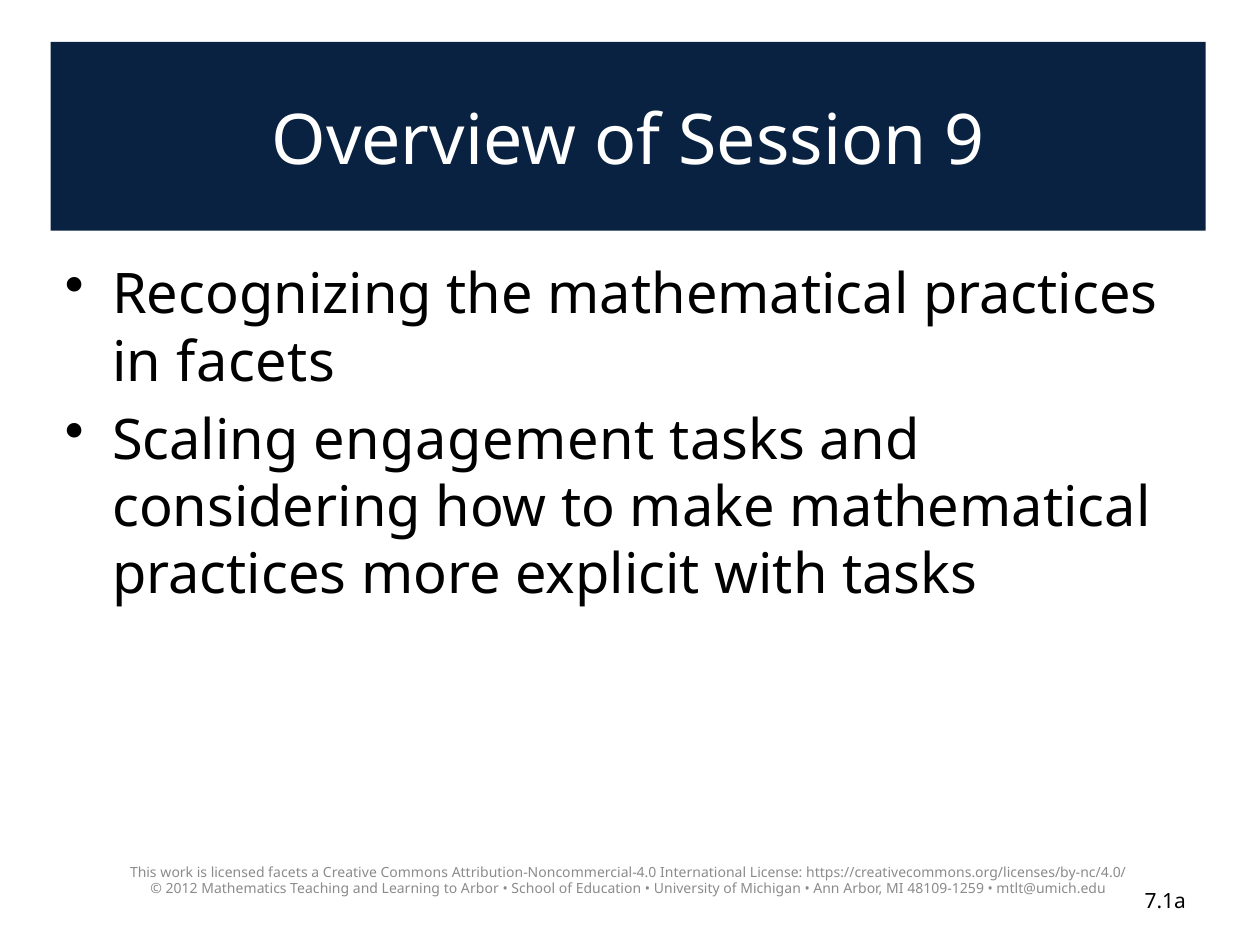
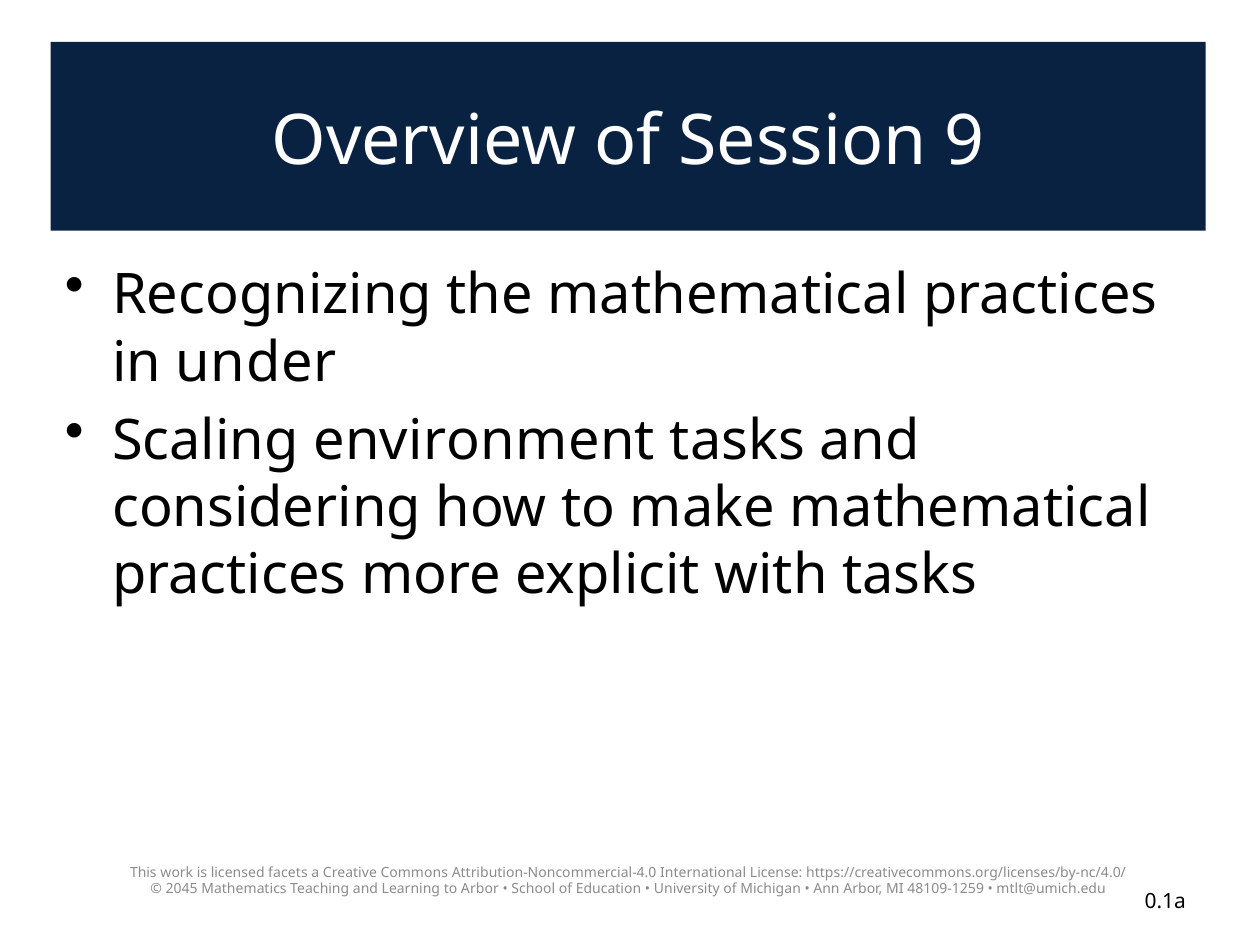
in facets: facets -> under (256, 362)
engagement: engagement -> environment (484, 441)
2012: 2012 -> 2045 (182, 889)
7.1a: 7.1a -> 0.1a (1165, 901)
